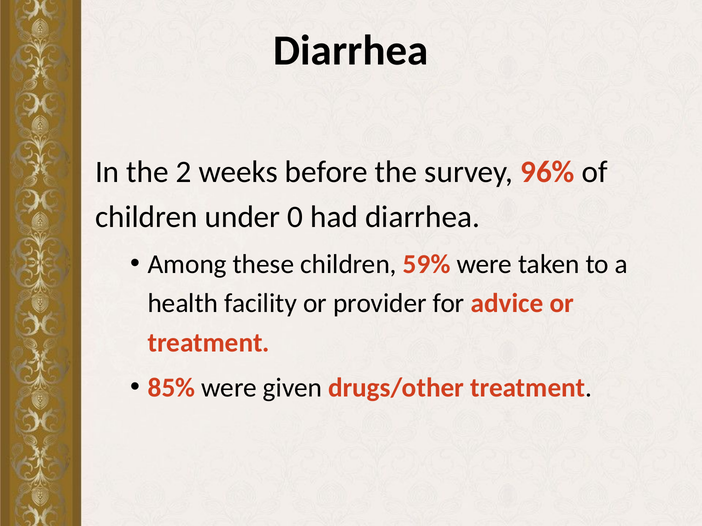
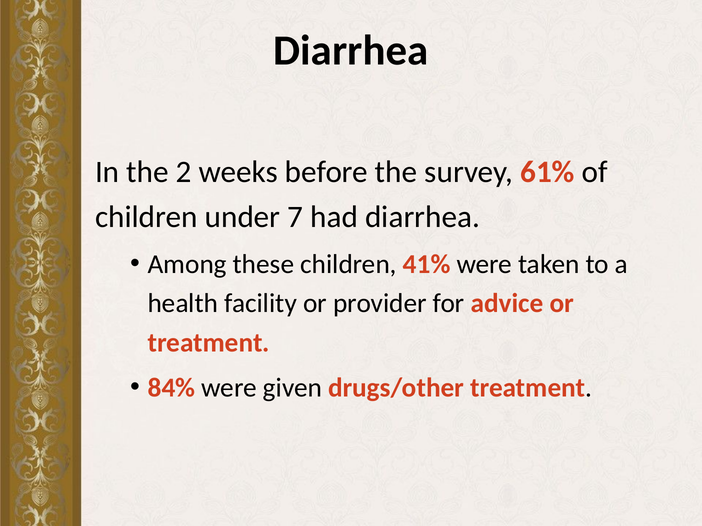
96%: 96% -> 61% (547, 172)
0: 0 -> 7 (295, 217)
59%: 59% -> 41% (427, 264)
85%: 85% -> 84% (171, 388)
